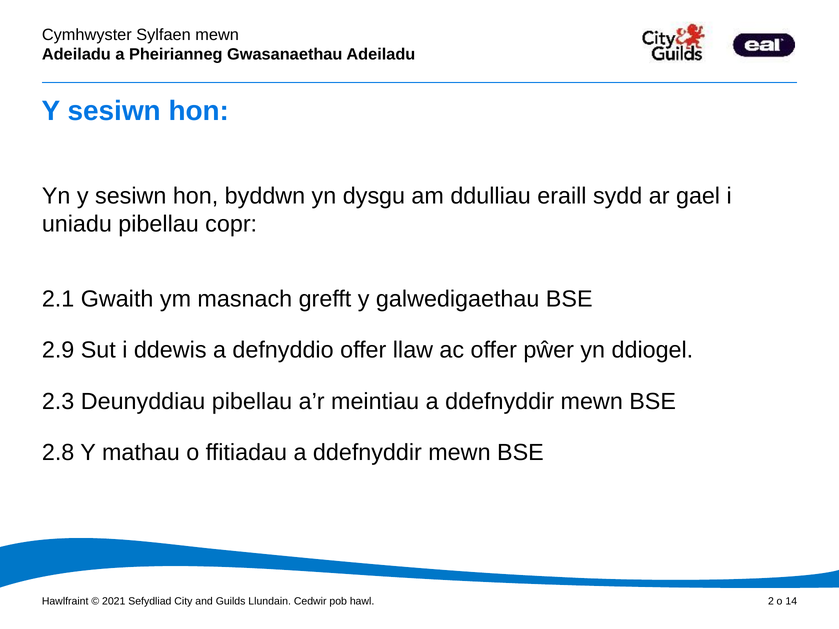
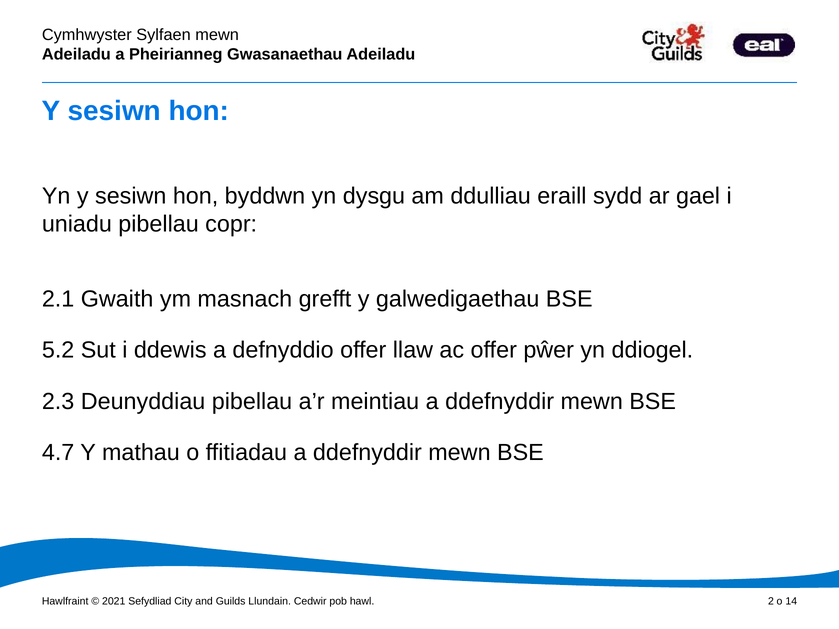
2.9: 2.9 -> 5.2 (58, 350)
2.8: 2.8 -> 4.7 (58, 453)
